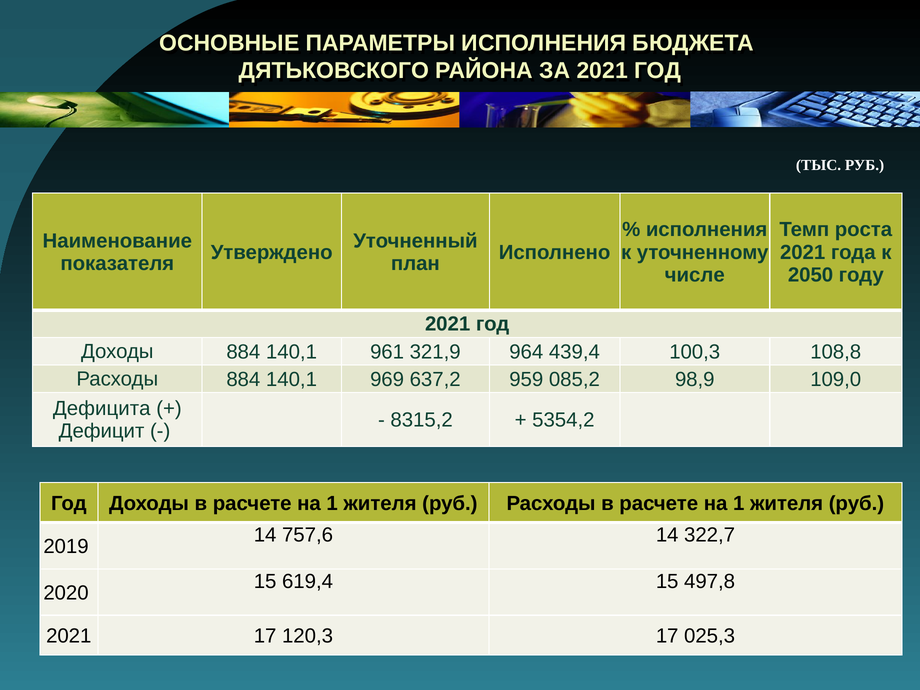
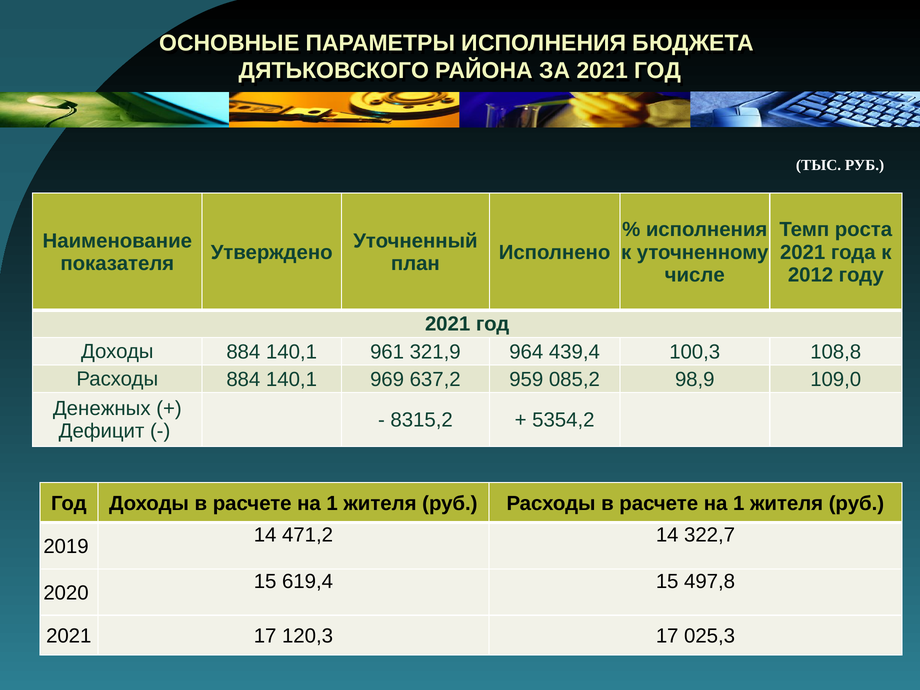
2050: 2050 -> 2012 (811, 275)
Дефицита: Дефицита -> Денежных (102, 408)
757,6: 757,6 -> 471,2 (308, 535)
